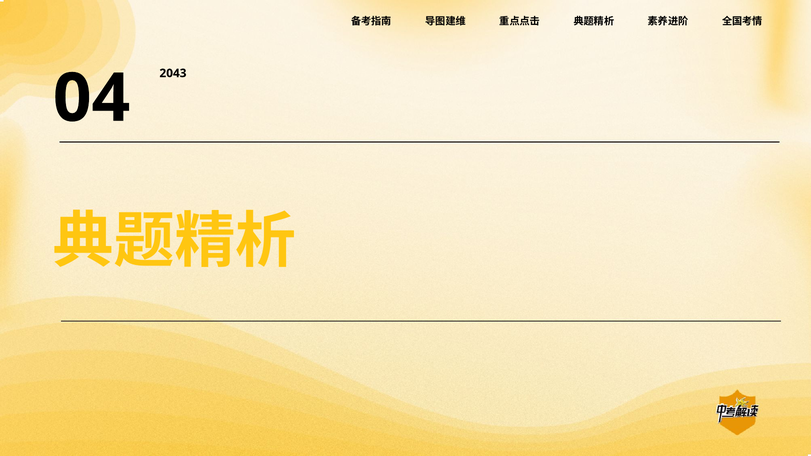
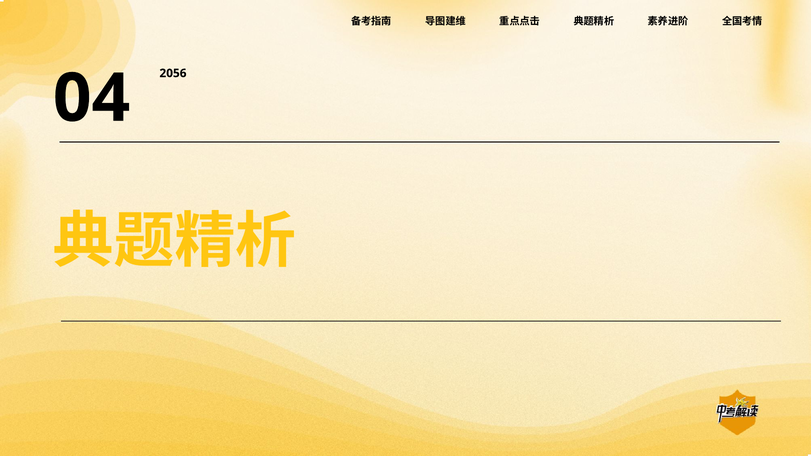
2043: 2043 -> 2056 (173, 73)
